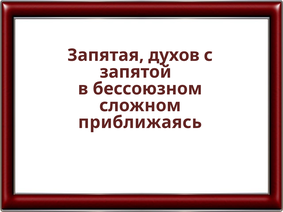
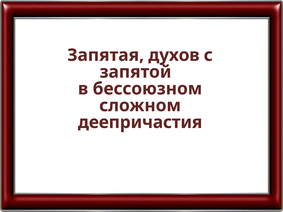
приближаясь: приближаясь -> деепричастия (140, 122)
